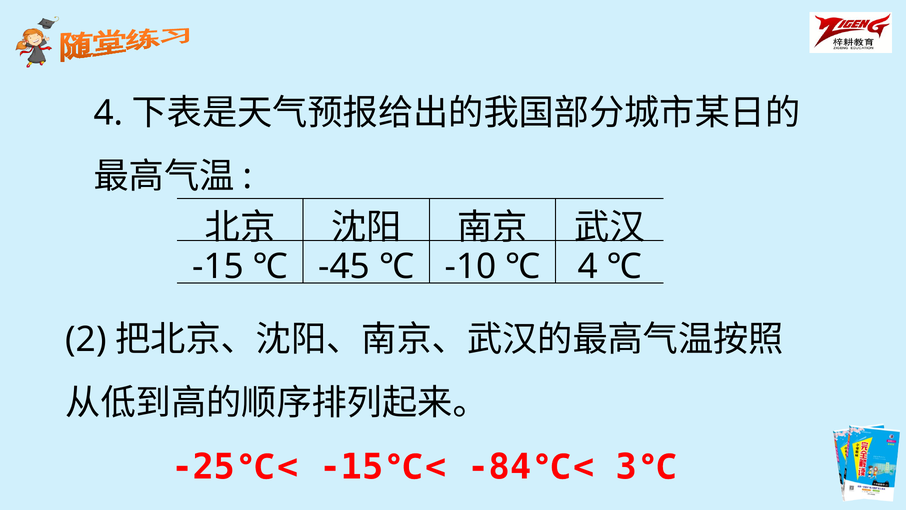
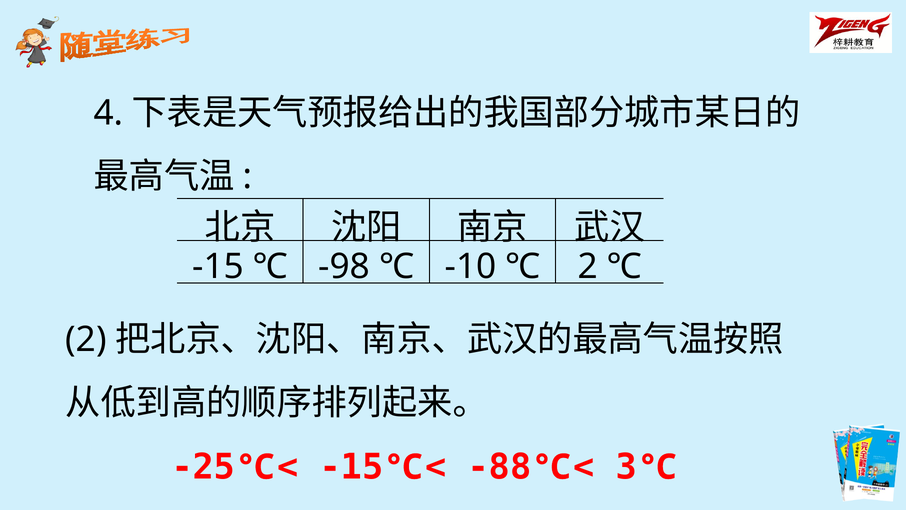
-45: -45 -> -98 (344, 266)
4: 4 -> 2 (588, 266)
-84: -84 -> -88 (500, 467)
